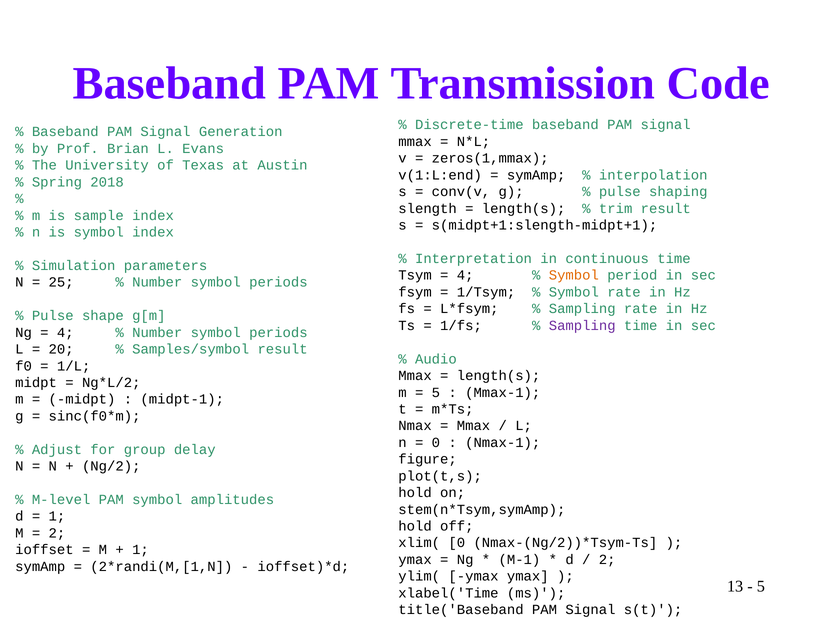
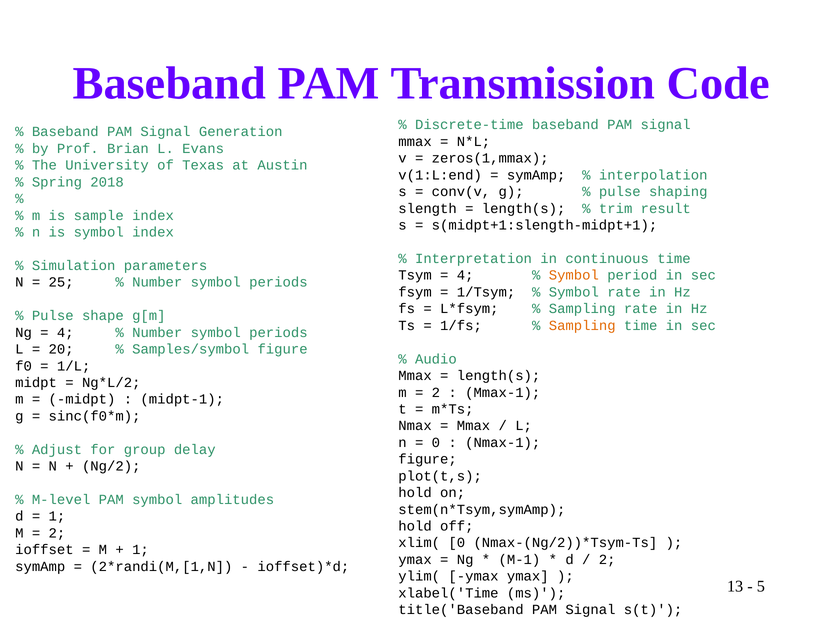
Sampling colour: purple -> orange (582, 326)
Samples/symbol result: result -> figure (283, 349)
5: 5 -> 2 (436, 392)
